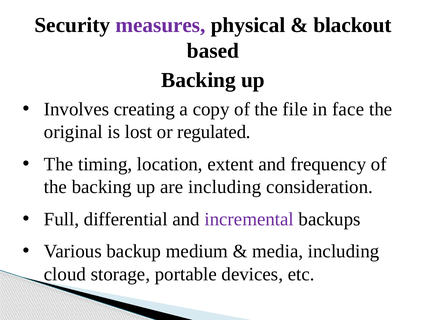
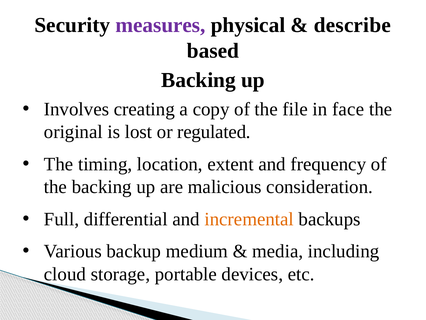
blackout: blackout -> describe (352, 25)
are including: including -> malicious (225, 187)
incremental colour: purple -> orange (249, 219)
